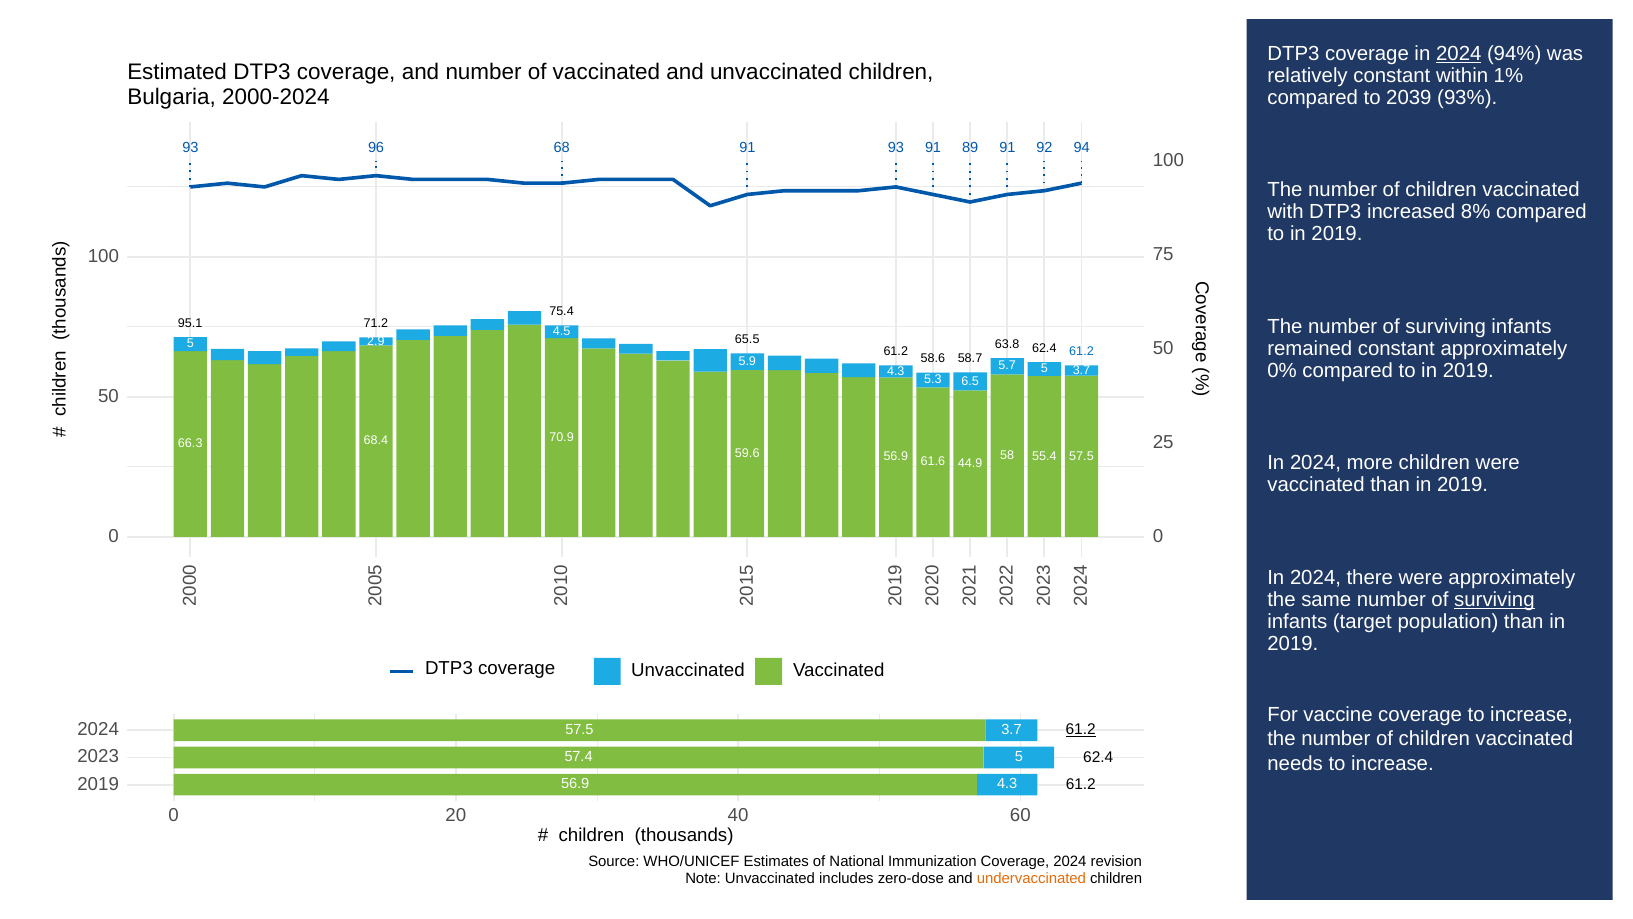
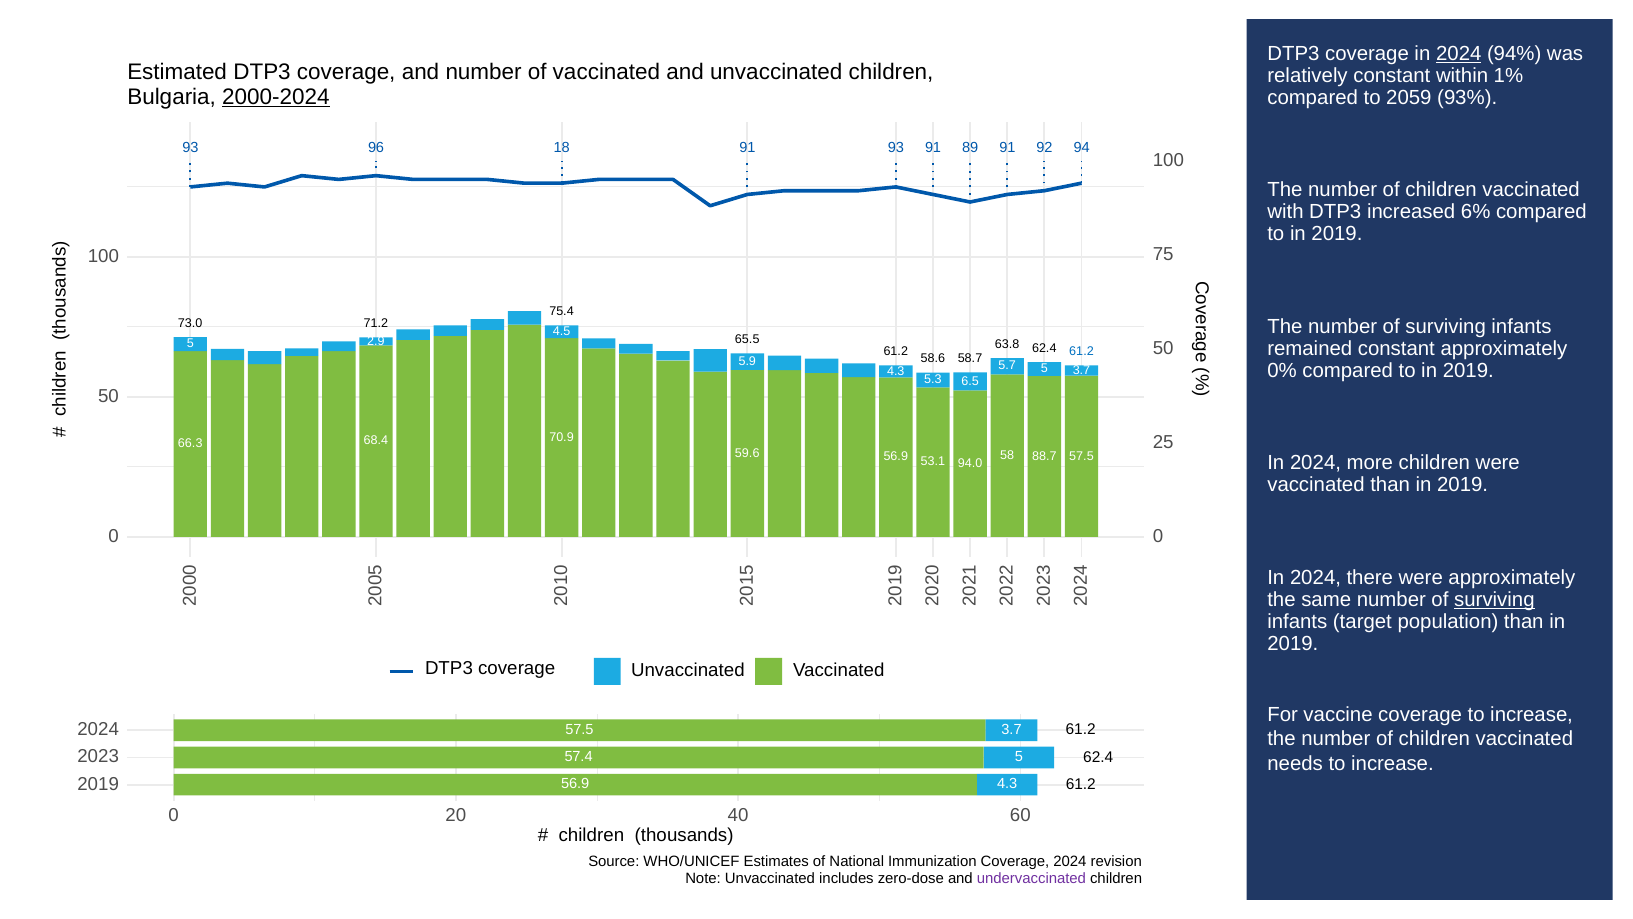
2000-2024 underline: none -> present (276, 97)
2039: 2039 -> 2059 (1409, 98)
68: 68 -> 18 (562, 147)
8%: 8% -> 6% (1476, 212)
95.1: 95.1 -> 73.0 (190, 323)
55.4: 55.4 -> 88.7 (1044, 456)
61.6: 61.6 -> 53.1 (933, 462)
44.9: 44.9 -> 94.0 (970, 463)
61.2 underline: present -> none (1081, 729)
undervaccinated colour: orange -> purple (1031, 879)
